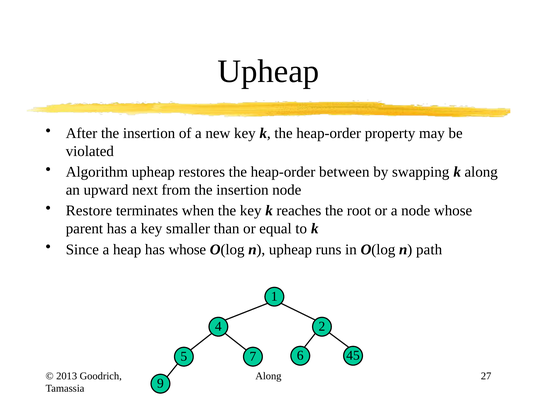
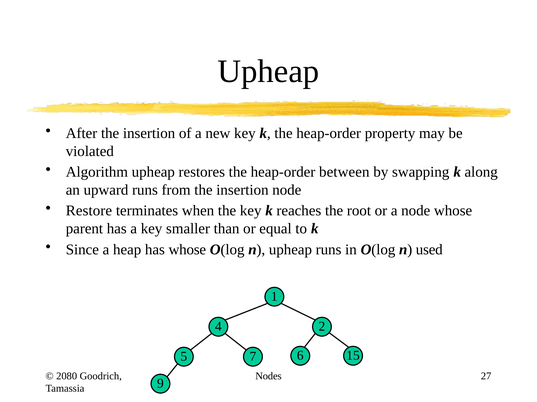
upward next: next -> runs (145, 190)
path: path -> used (429, 250)
45: 45 -> 15 (353, 356)
2013: 2013 -> 2080 (67, 377)
Along: Along -> Nodes (268, 377)
